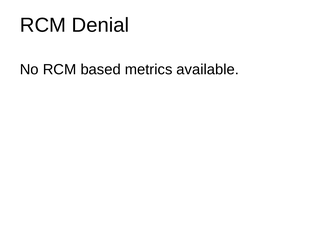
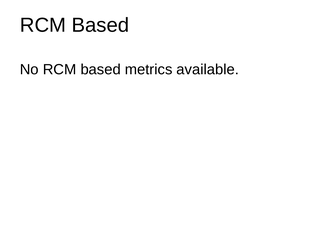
Denial: Denial -> Based (100, 25)
